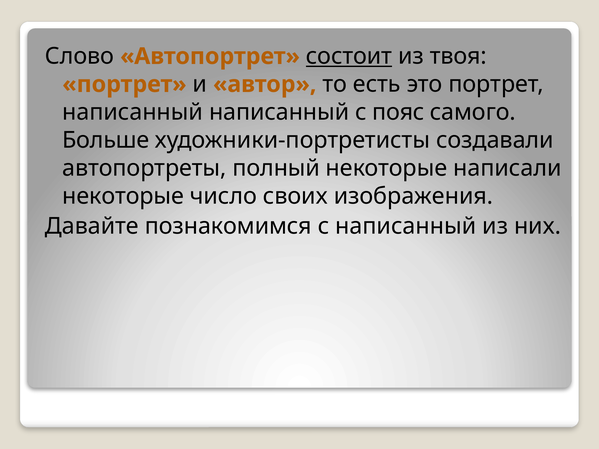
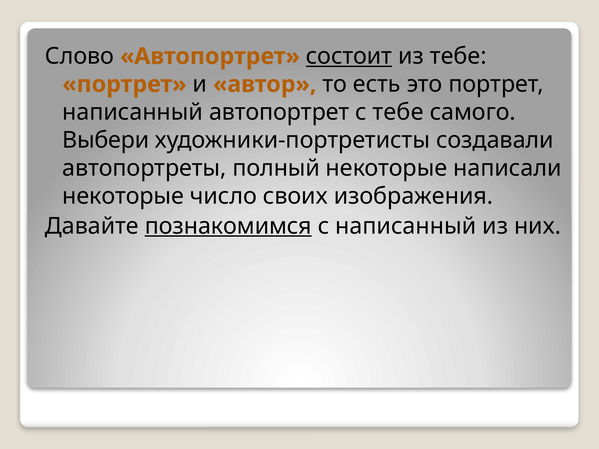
из твоя: твоя -> тебе (458, 56)
написанный написанный: написанный -> автопортрет (279, 112)
с пояс: пояс -> тебе (398, 112)
Больше: Больше -> Выбери (106, 140)
познакомимся underline: none -> present (228, 226)
